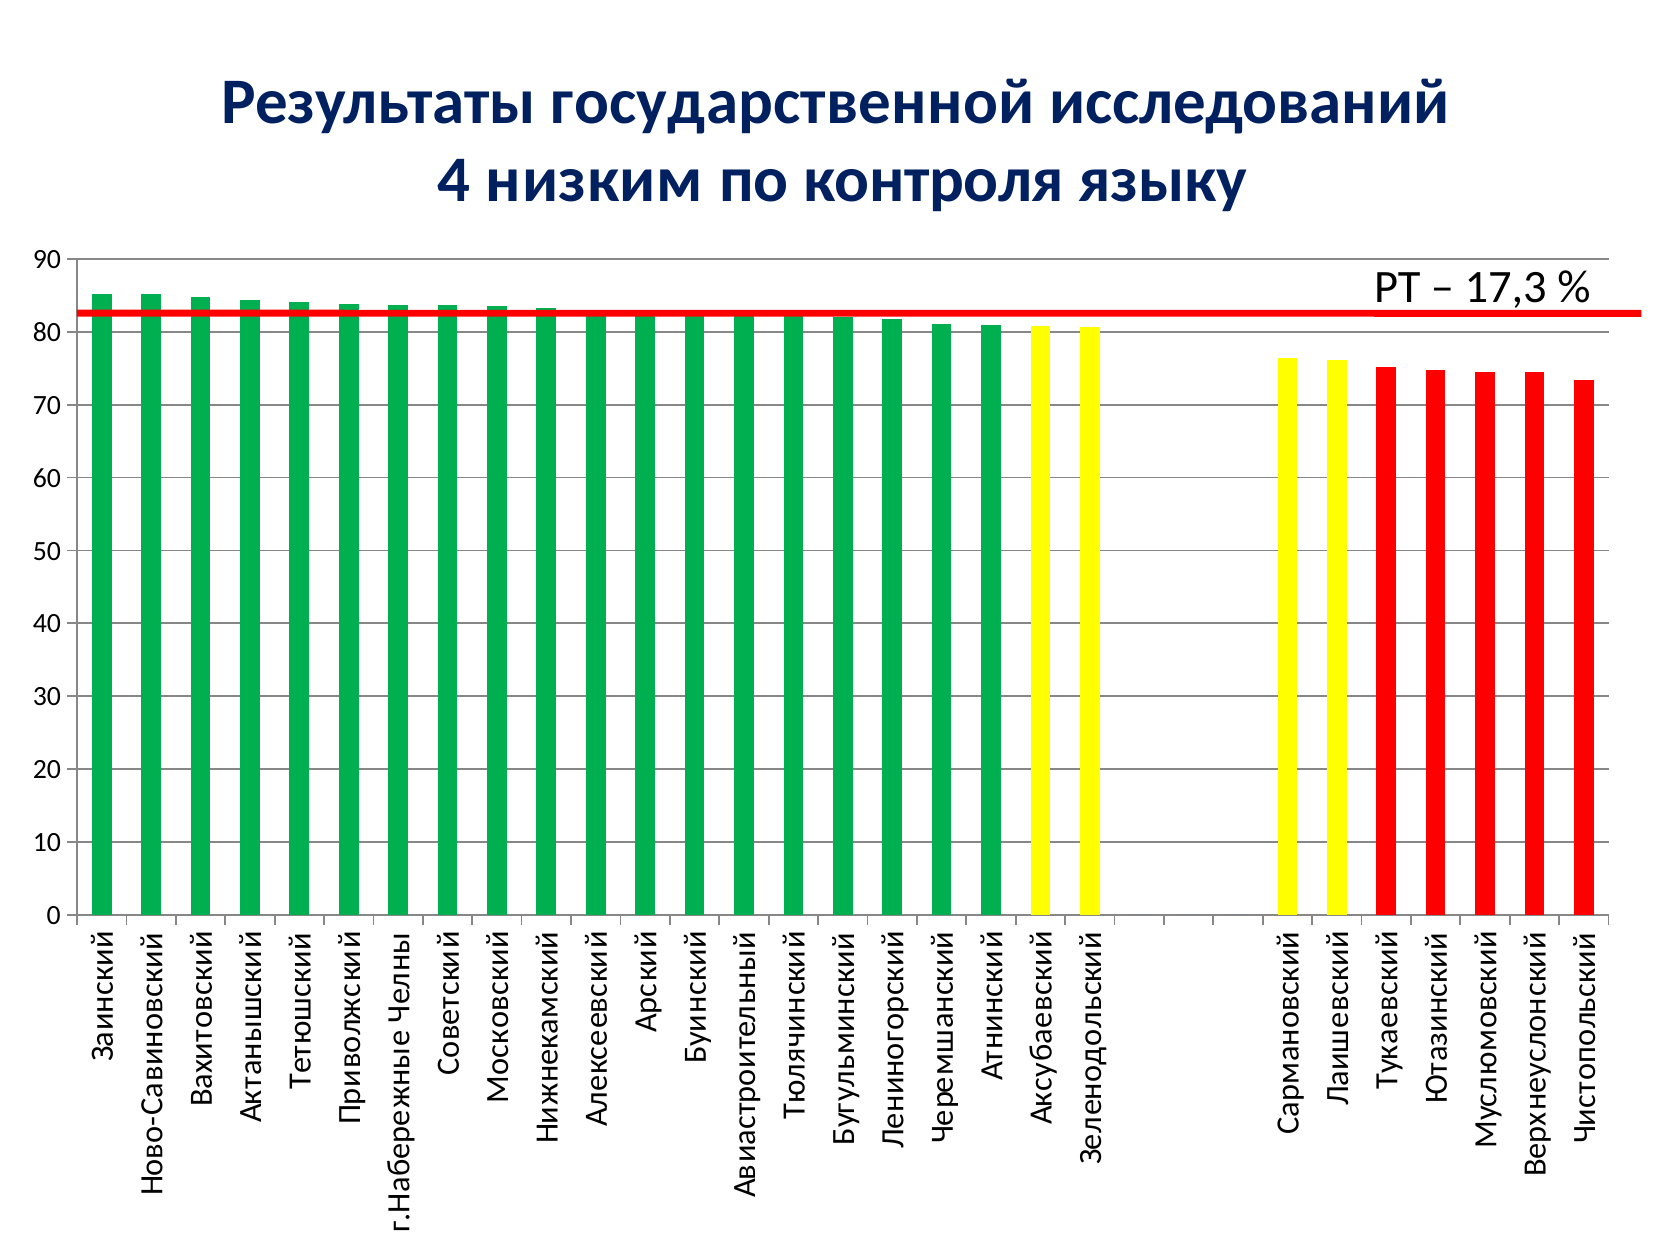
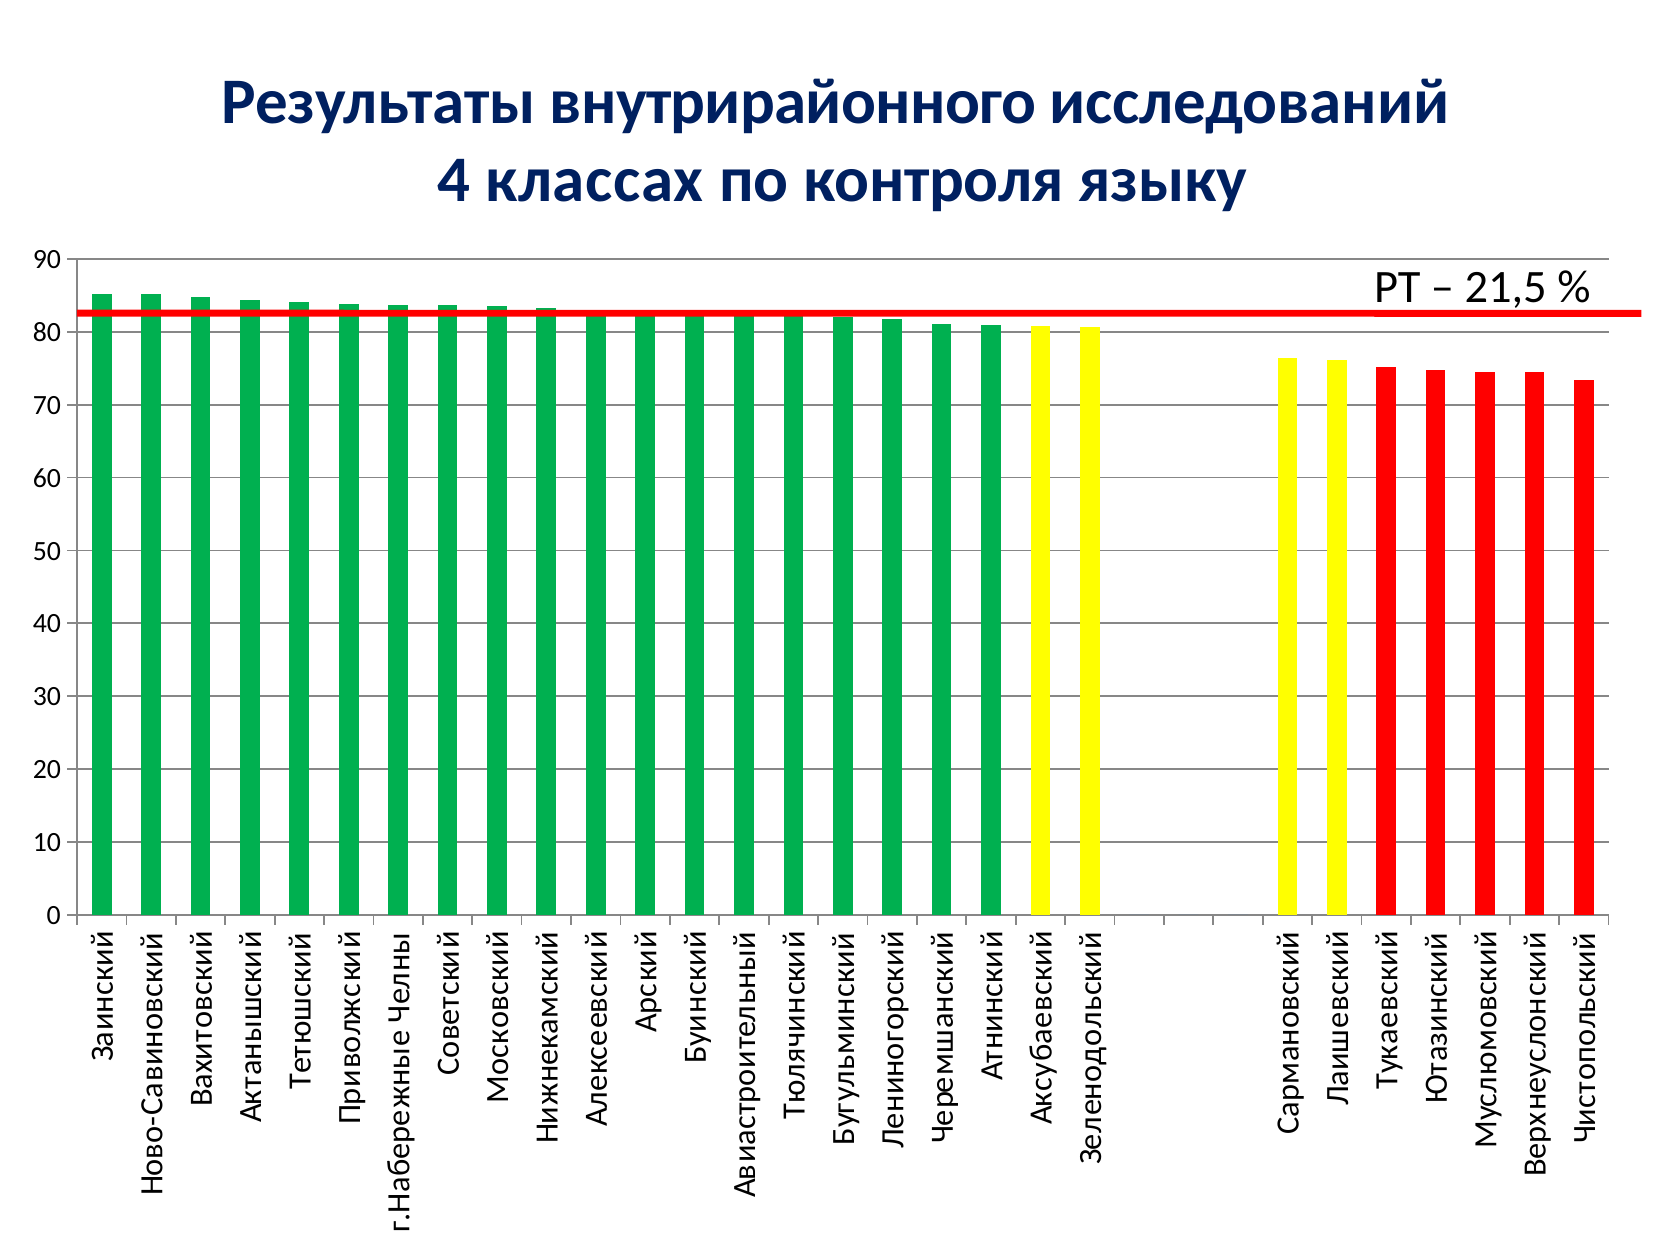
государственной: государственной -> внутрирайонного (793, 102)
низким: низким -> классах (594, 180)
17,3: 17,3 -> 21,5 (1506, 287)
